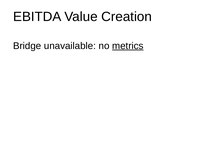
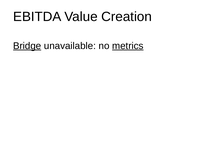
Bridge underline: none -> present (27, 46)
